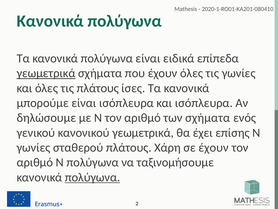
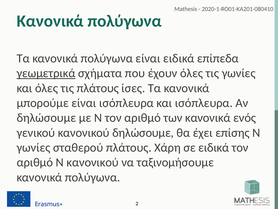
των σχήματα: σχήματα -> κανονικά (208, 118)
κανονικού γεωμετρικά: γεωμετρικά -> δηλώσουμε (143, 132)
σε έχουν: έχουν -> ειδικά (214, 147)
N πολύγωνα: πολύγωνα -> κανονικού (93, 162)
πολύγωνα underline: present -> none (92, 177)
